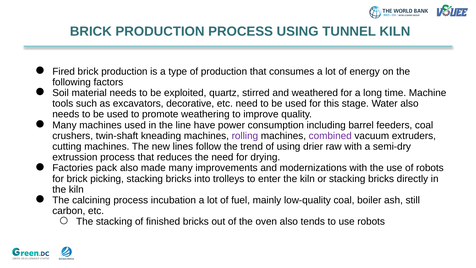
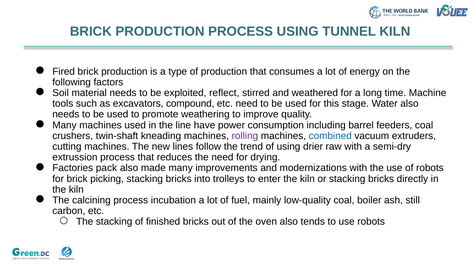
quartz: quartz -> reflect (224, 93)
decorative: decorative -> compound (190, 104)
combined colour: purple -> blue (330, 136)
